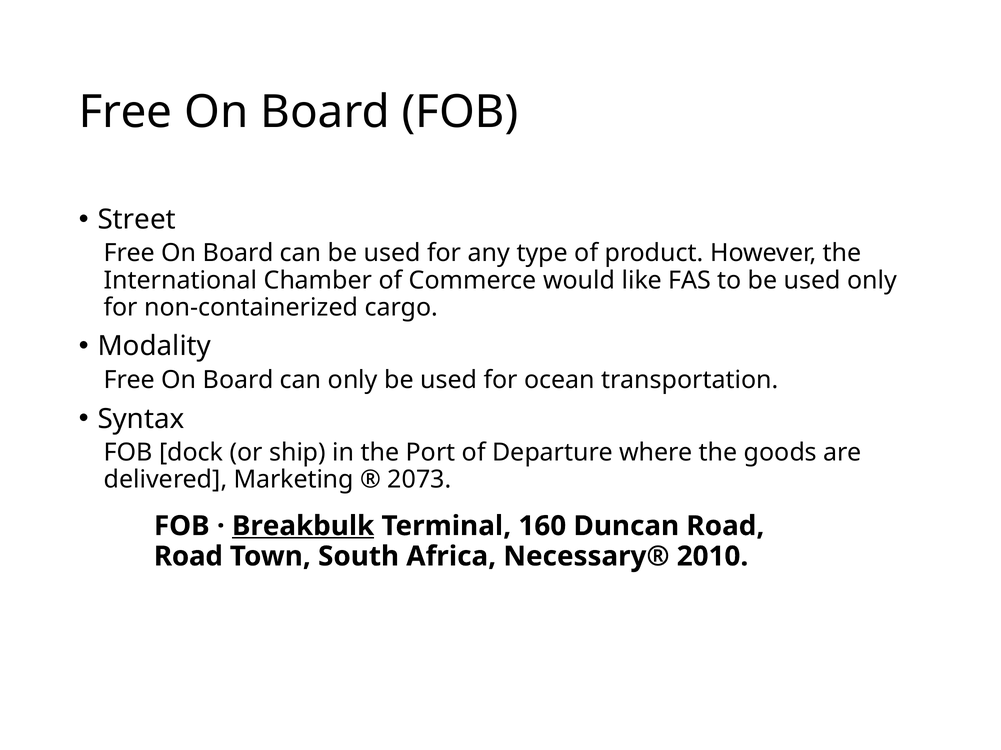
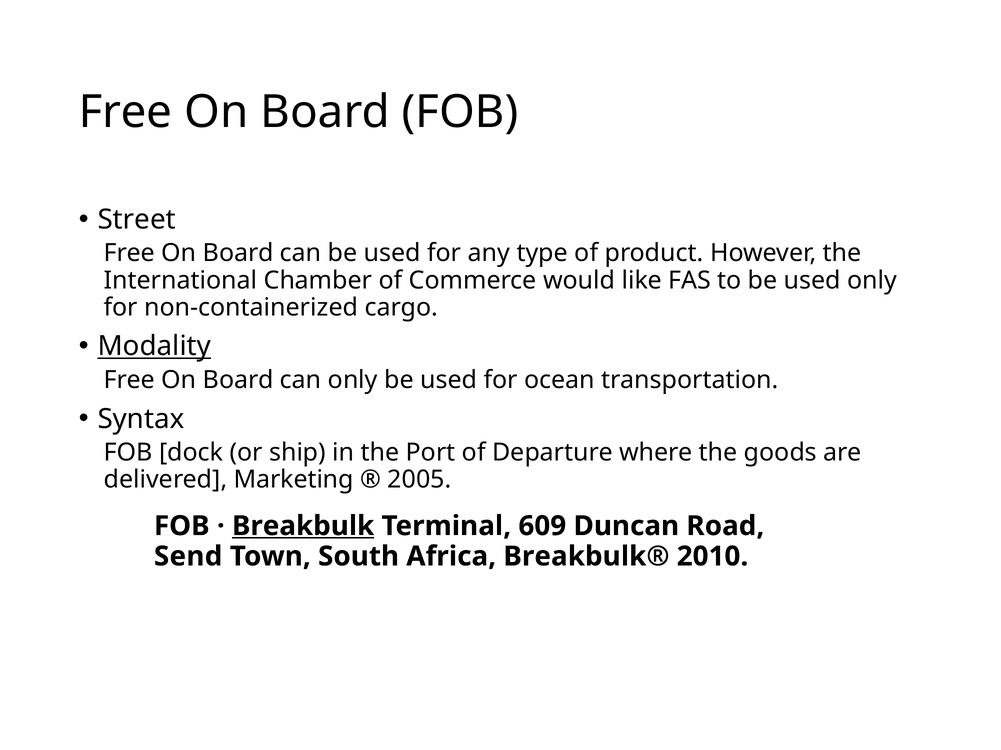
Modality underline: none -> present (154, 347)
2073: 2073 -> 2005 (419, 480)
160: 160 -> 609 (542, 526)
Road: Road -> Send (188, 557)
Necessary®: Necessary® -> Breakbulk® (586, 557)
